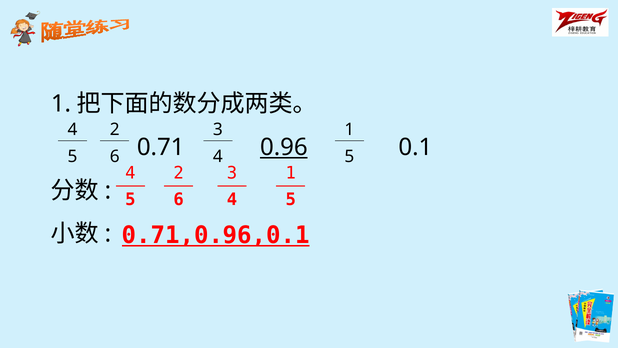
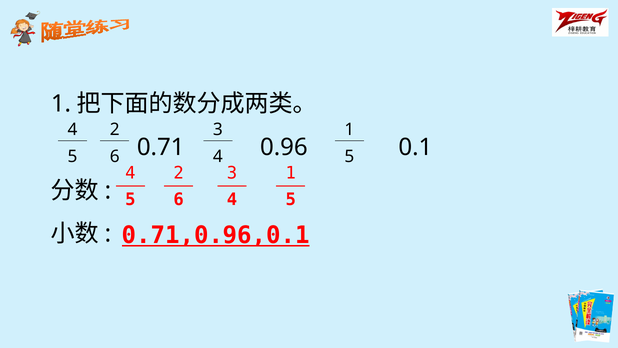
0.96 underline: present -> none (284, 147)
